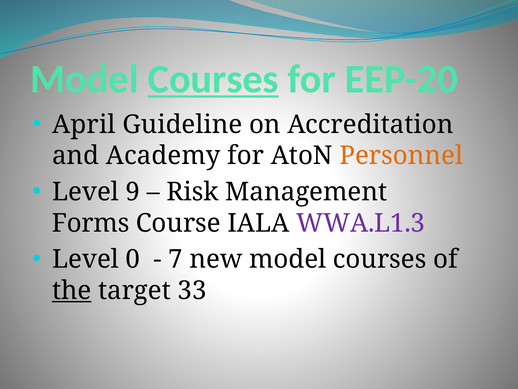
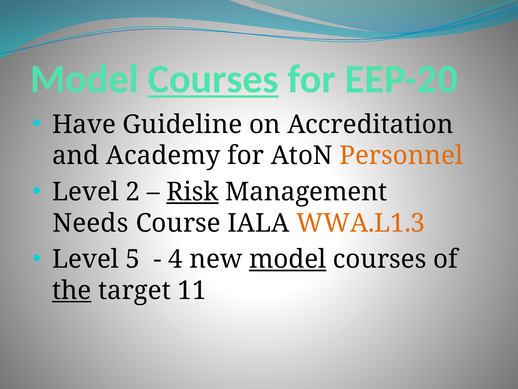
April: April -> Have (84, 124)
9: 9 -> 2 (133, 192)
Risk underline: none -> present (193, 192)
Forms: Forms -> Needs (90, 223)
WWA.L1.3 colour: purple -> orange (361, 223)
0: 0 -> 5 (133, 259)
7: 7 -> 4 (176, 259)
model underline: none -> present (288, 259)
33: 33 -> 11 (192, 290)
